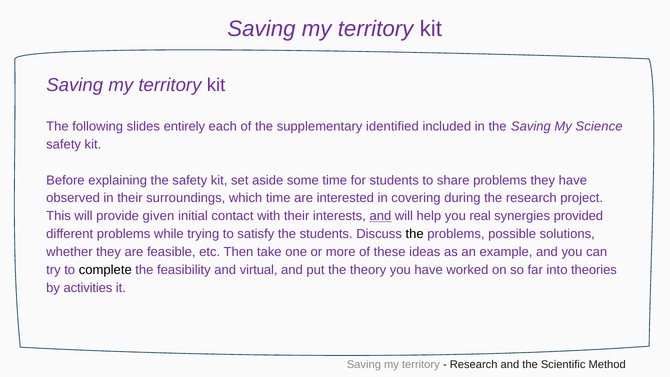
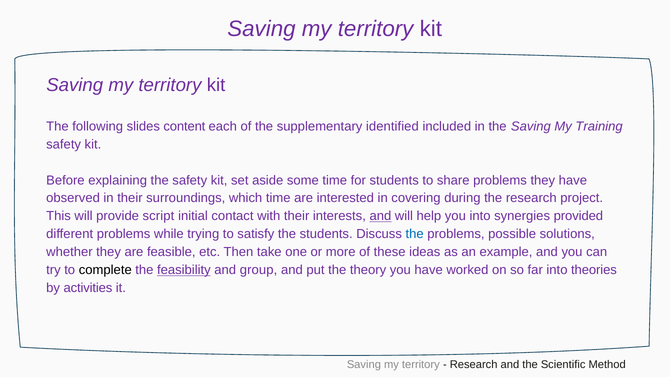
entirely: entirely -> content (184, 126)
Science: Science -> Training (599, 126)
given: given -> script (158, 216)
you real: real -> into (480, 216)
the colour: black -> blue (415, 234)
feasibility underline: none -> present (184, 270)
virtual: virtual -> group (259, 270)
